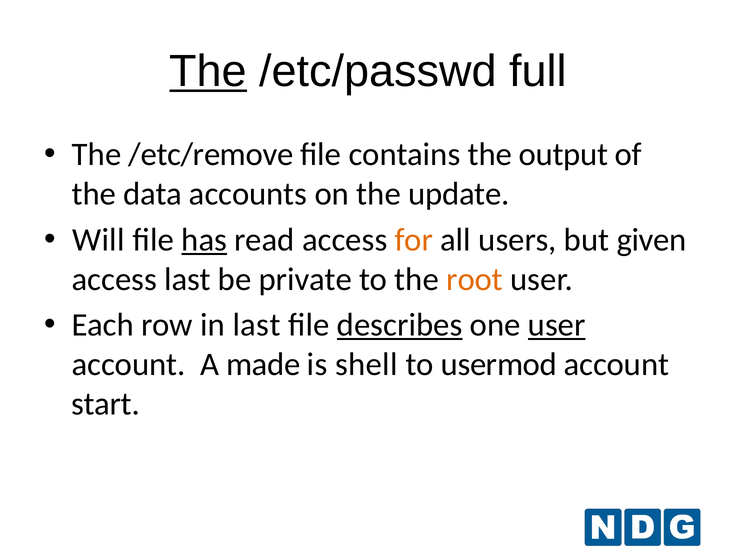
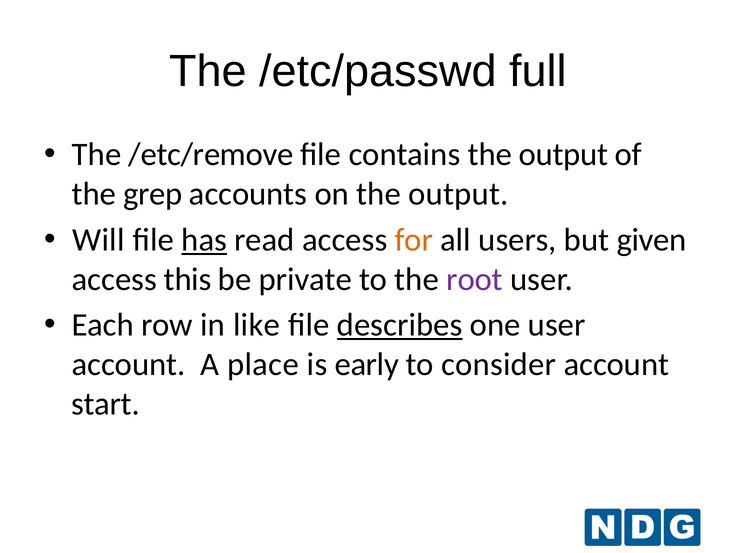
The underline: present -> none (208, 71)
data: data -> grep (153, 194)
on the update: update -> output (459, 194)
access last: last -> this (188, 279)
root colour: orange -> purple (475, 279)
in last: last -> like (257, 325)
user underline: present -> none (557, 325)
made: made -> place (263, 364)
shell: shell -> early (367, 364)
usermod: usermod -> consider (499, 364)
